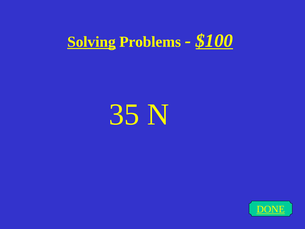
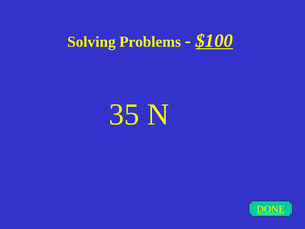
Solving underline: present -> none (91, 42)
